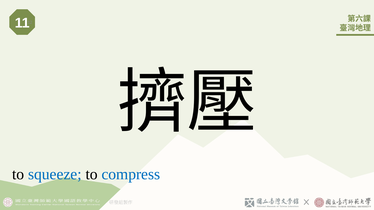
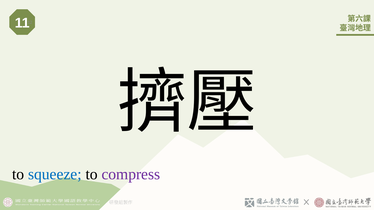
compress colour: blue -> purple (131, 175)
